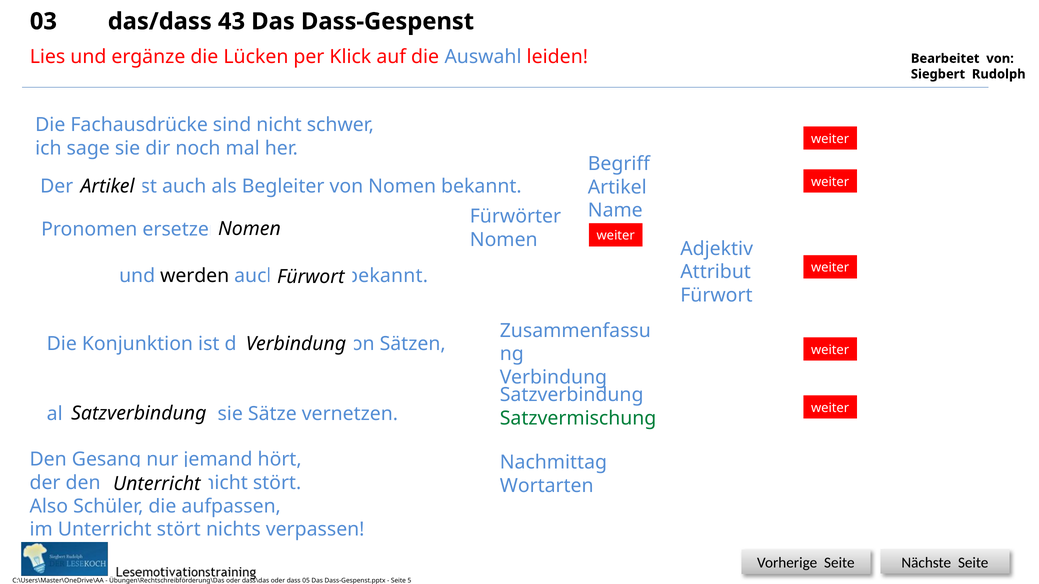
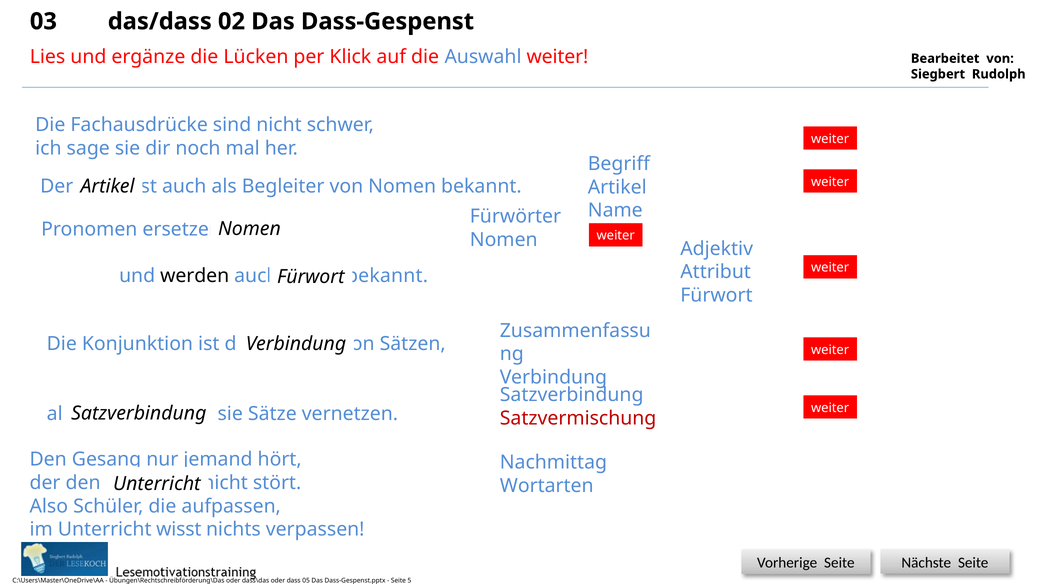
43: 43 -> 02 (232, 21)
Auswahl leiden: leiden -> weiter (557, 57)
Satzvermischung colour: green -> red (578, 419)
Unterricht stört: stört -> wisst (179, 530)
